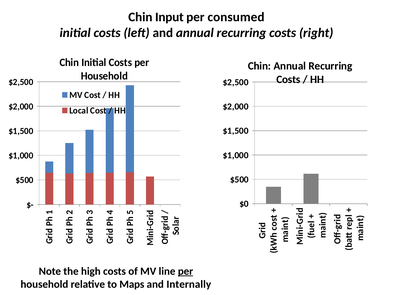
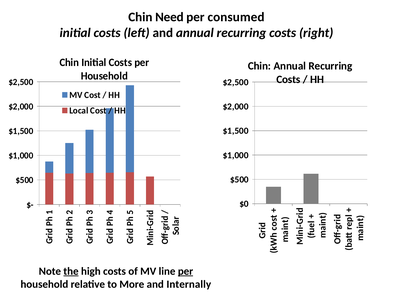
Input: Input -> Need (169, 17)
the underline: none -> present (71, 271)
Maps: Maps -> More (132, 284)
